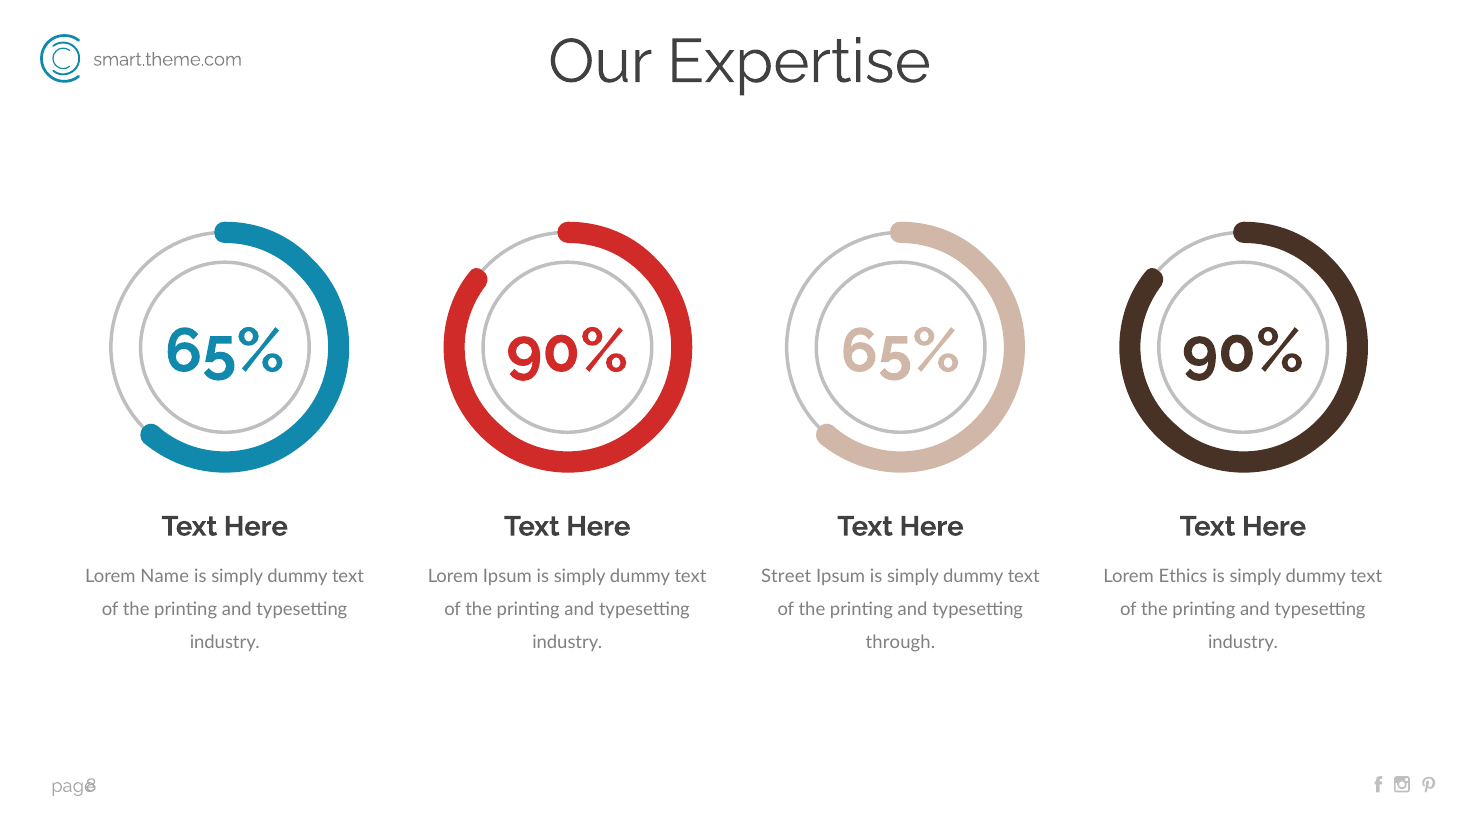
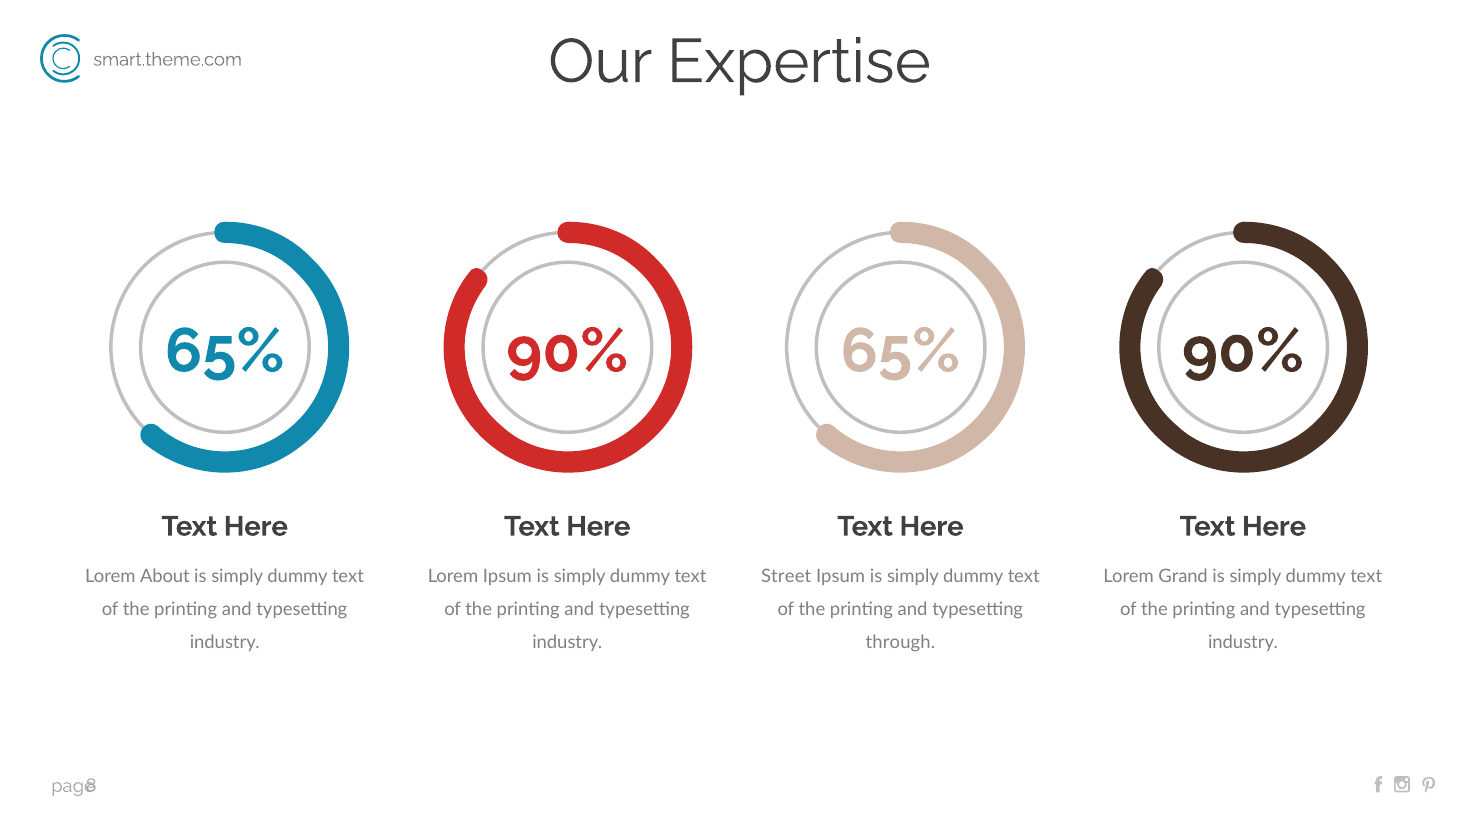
Name: Name -> About (165, 576)
Ethics: Ethics -> Grand (1183, 576)
